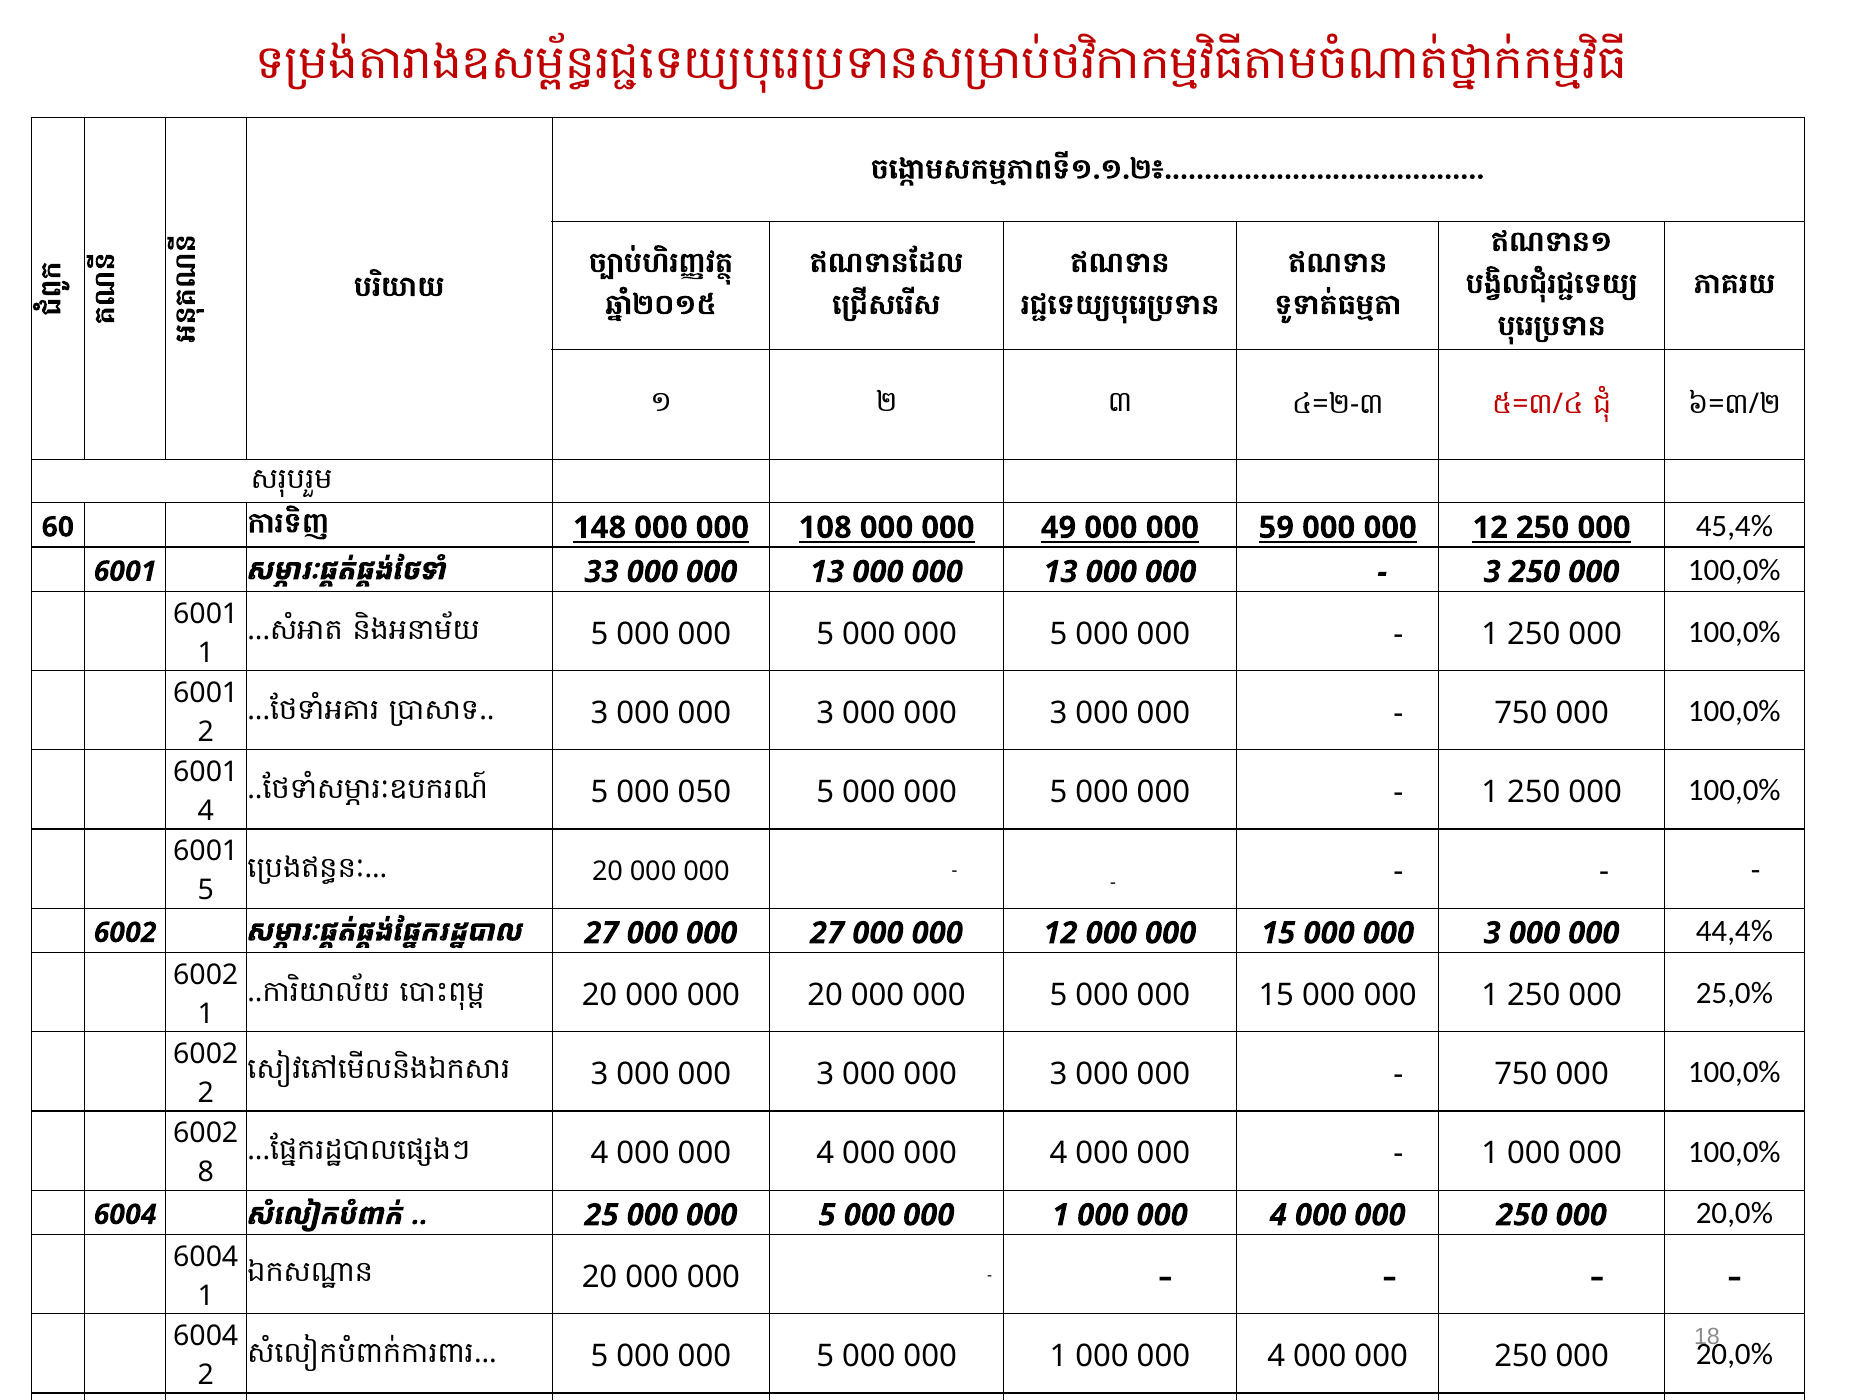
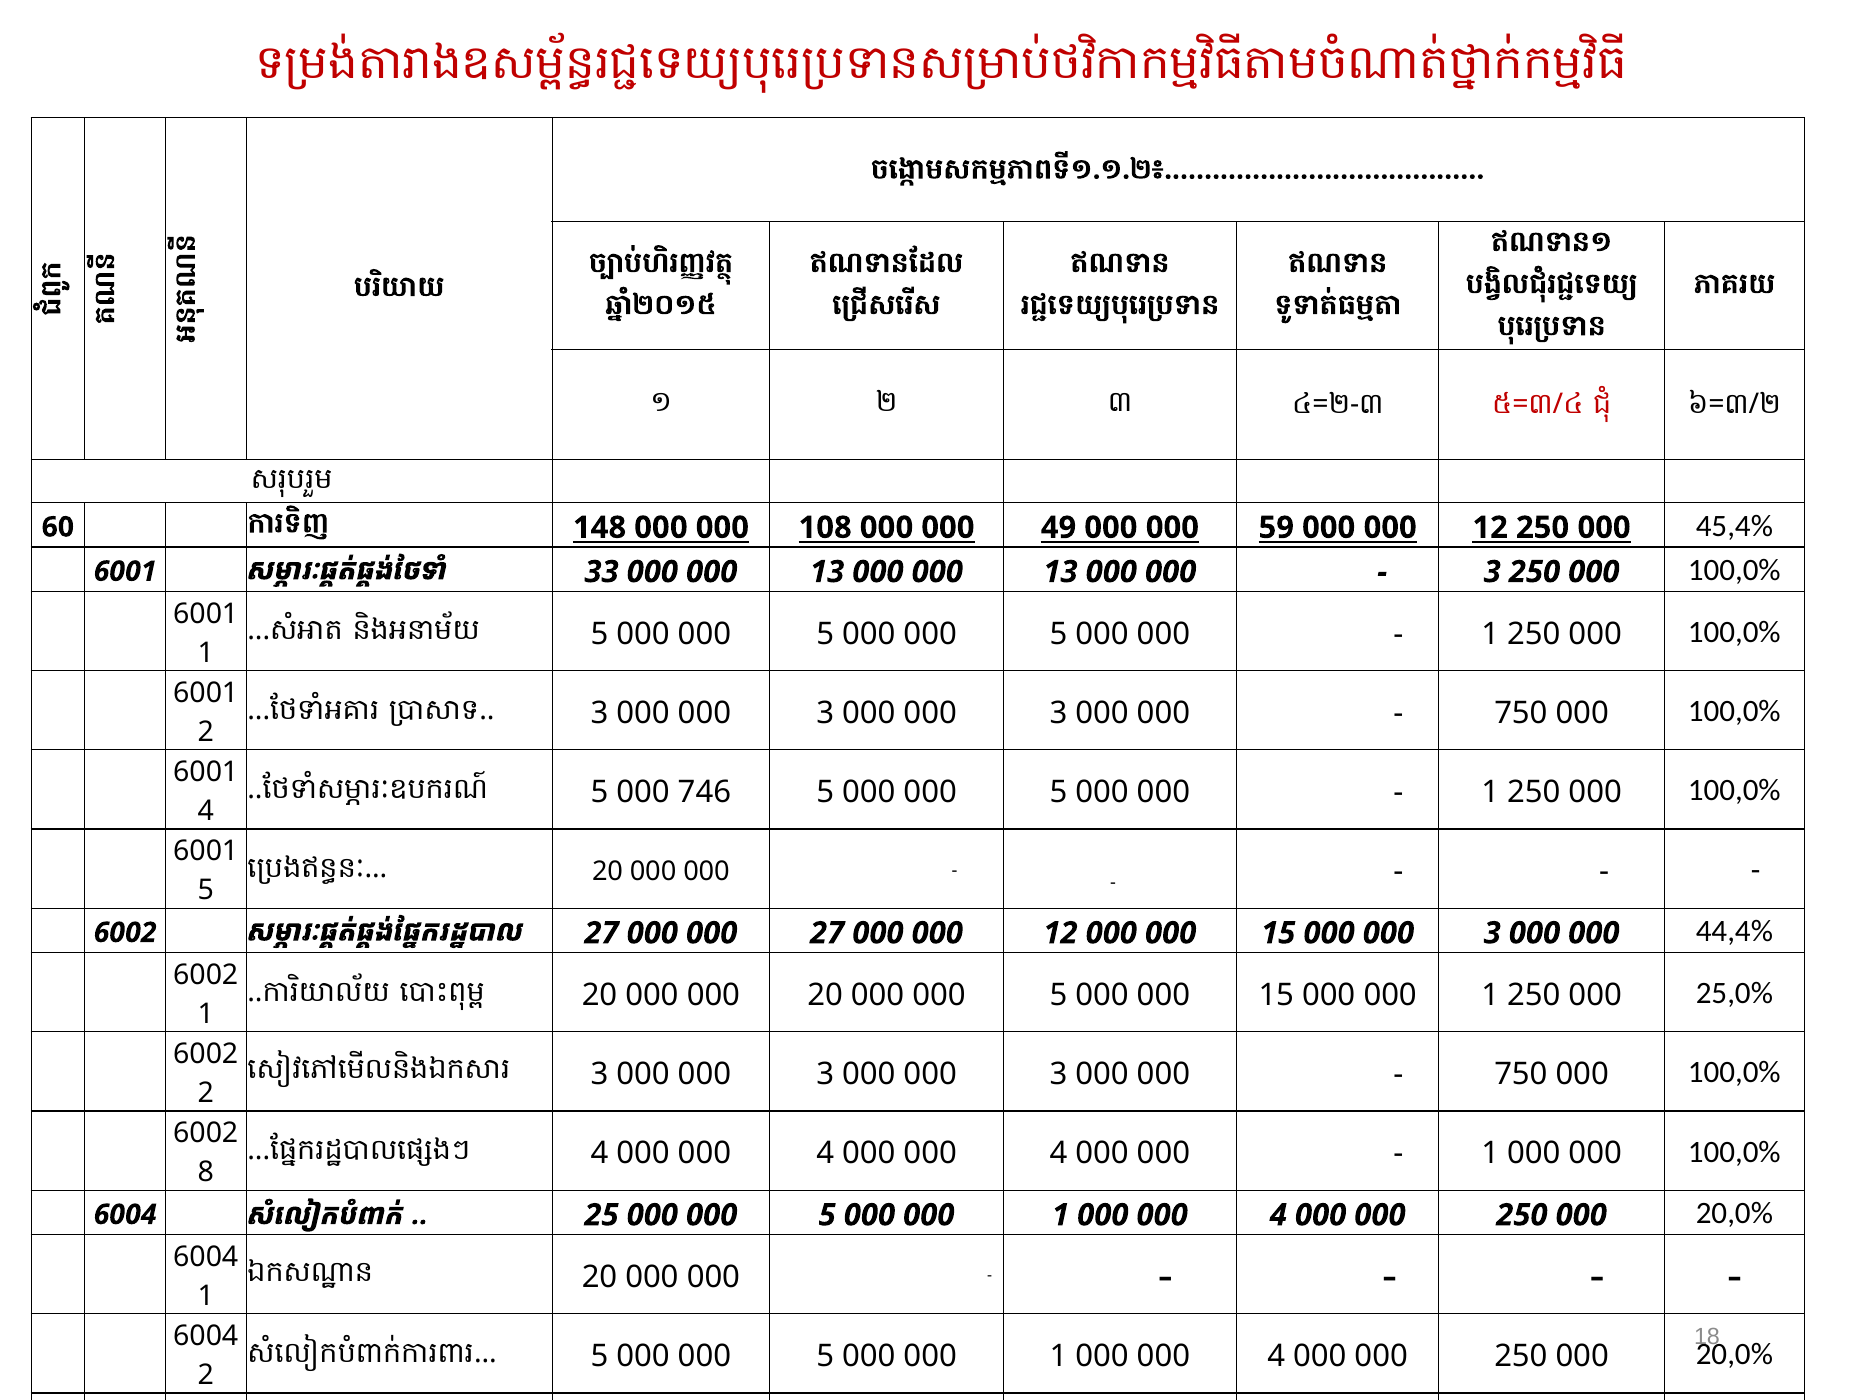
050: 050 -> 746 (704, 792)
